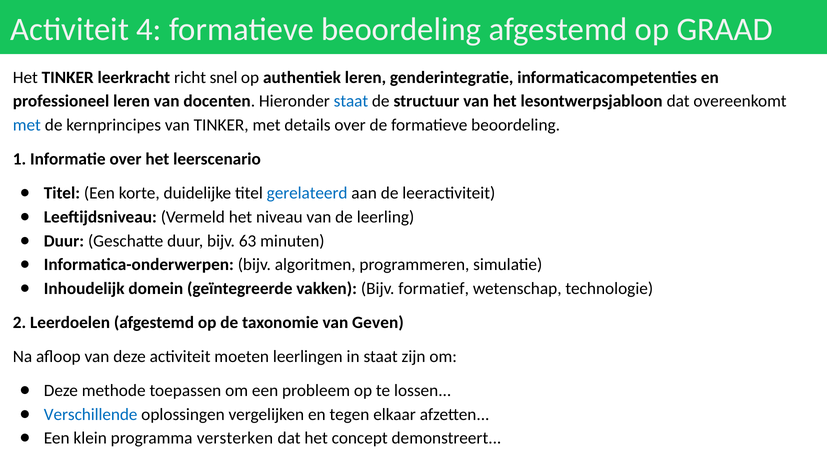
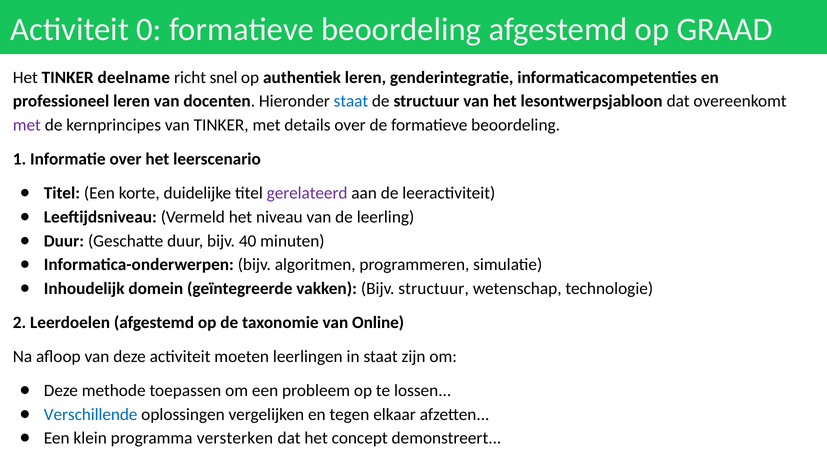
4: 4 -> 0 (149, 30)
leerkracht: leerkracht -> deelname (134, 78)
met colour: blue -> purple (27, 125)
gerelateerd colour: blue -> purple (307, 193)
63: 63 -> 40 (248, 241)
Bijv formatief: formatief -> structuur (434, 288)
Geven: Geven -> Online (378, 323)
